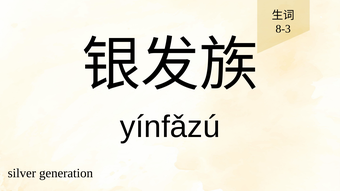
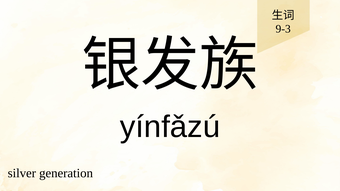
8-3: 8-3 -> 9-3 (283, 29)
